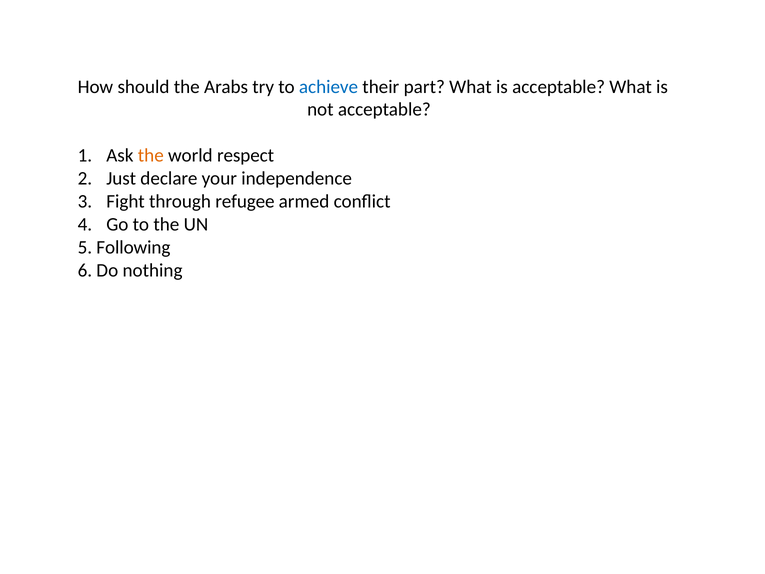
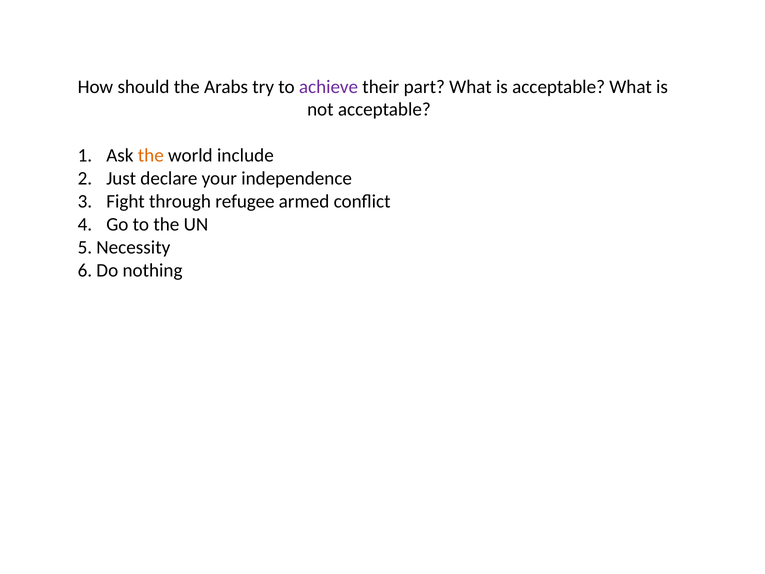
achieve colour: blue -> purple (329, 87)
respect: respect -> include (245, 156)
Following: Following -> Necessity (133, 247)
